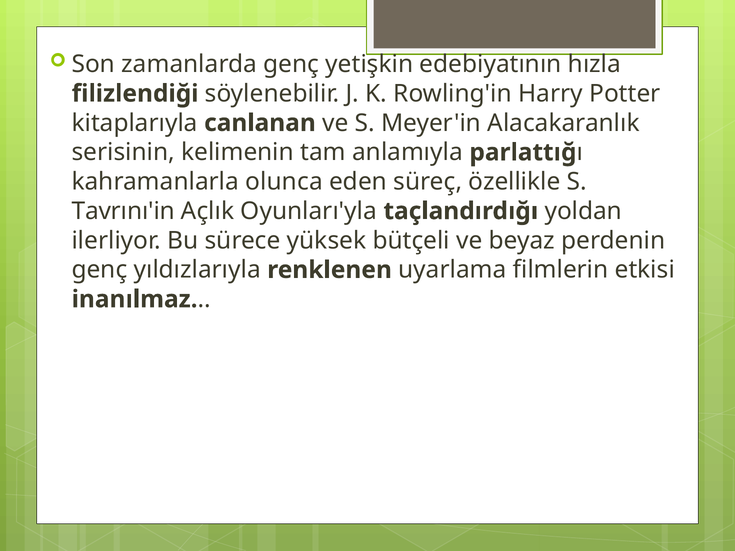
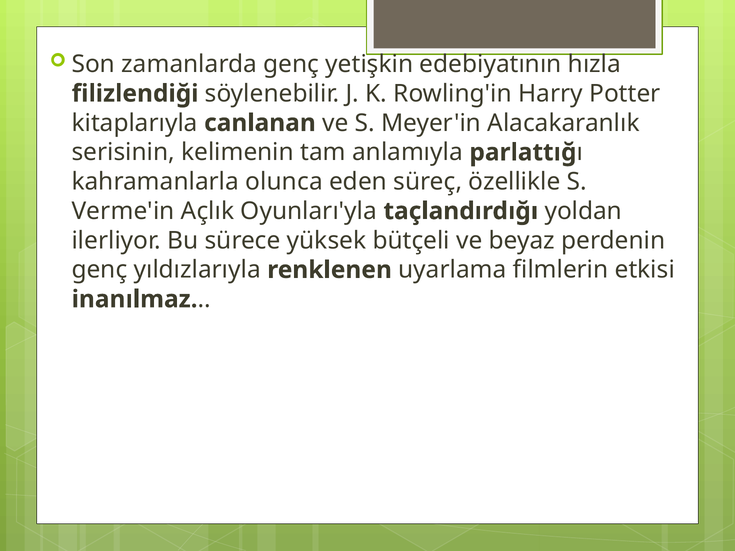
Tavrını'in: Tavrını'in -> Verme'in (123, 211)
